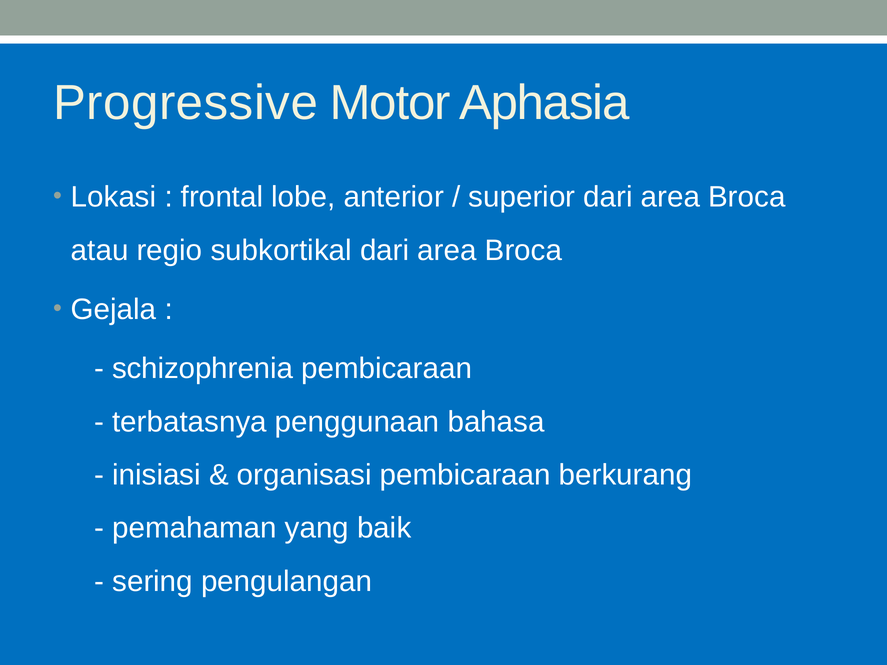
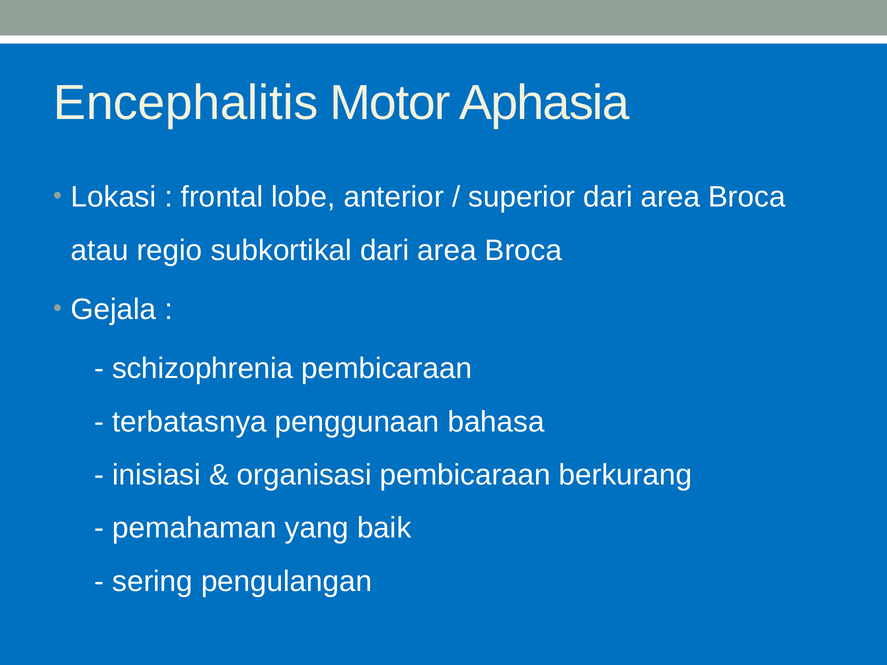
Progressive: Progressive -> Encephalitis (186, 103)
